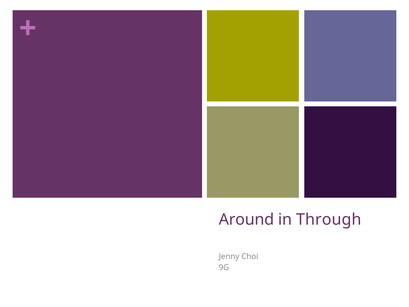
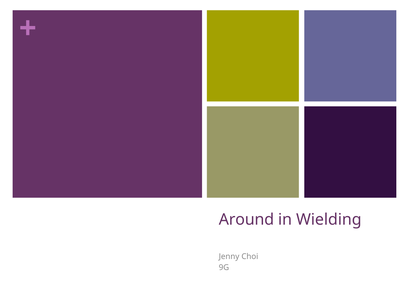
Through: Through -> Wielding (329, 220)
